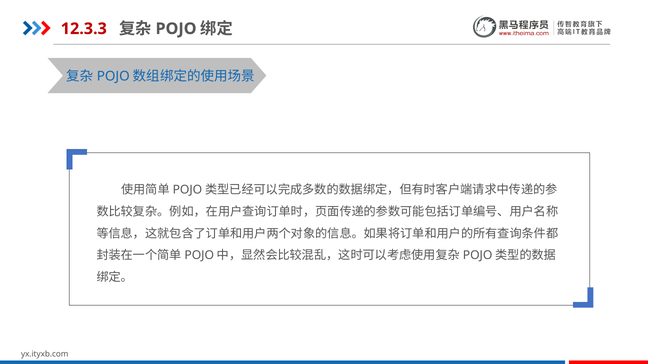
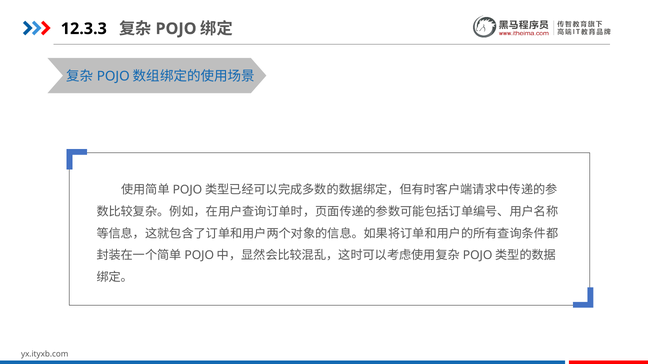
12.3.3 colour: red -> black (84, 29)
